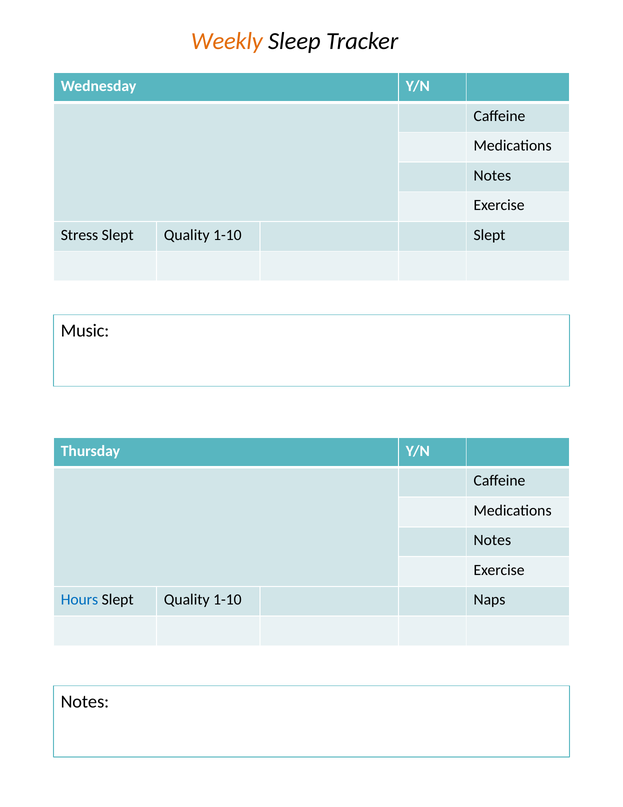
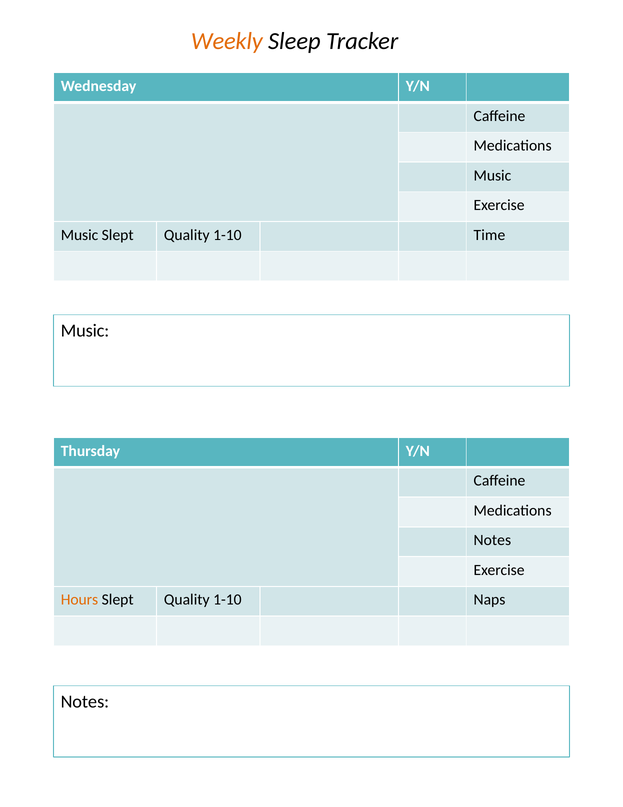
Notes: Notes -> Music (492, 175)
Stress: Stress -> Music (79, 235)
1-10 Slept: Slept -> Time (489, 235)
Hours colour: blue -> orange (79, 599)
